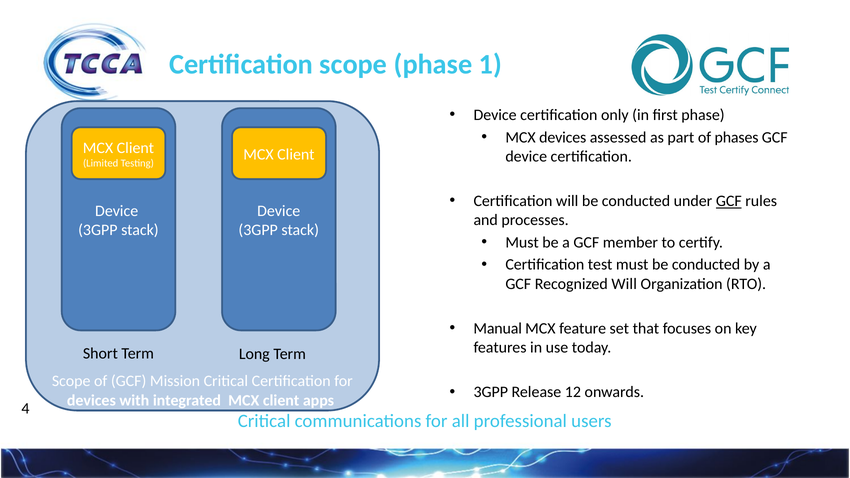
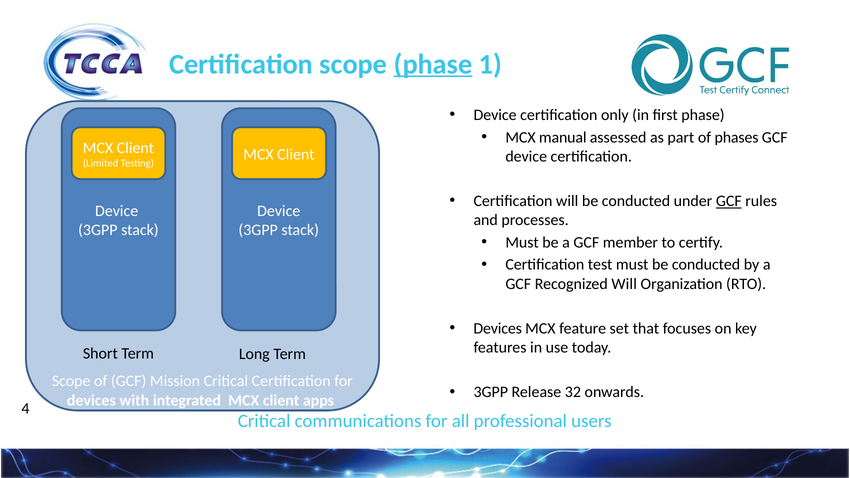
phase underline: none -> present (433, 64)
MCX devices: devices -> manual (563, 137)
Manual: Manual -> Devices (498, 329)
12: 12 -> 32 (573, 392)
